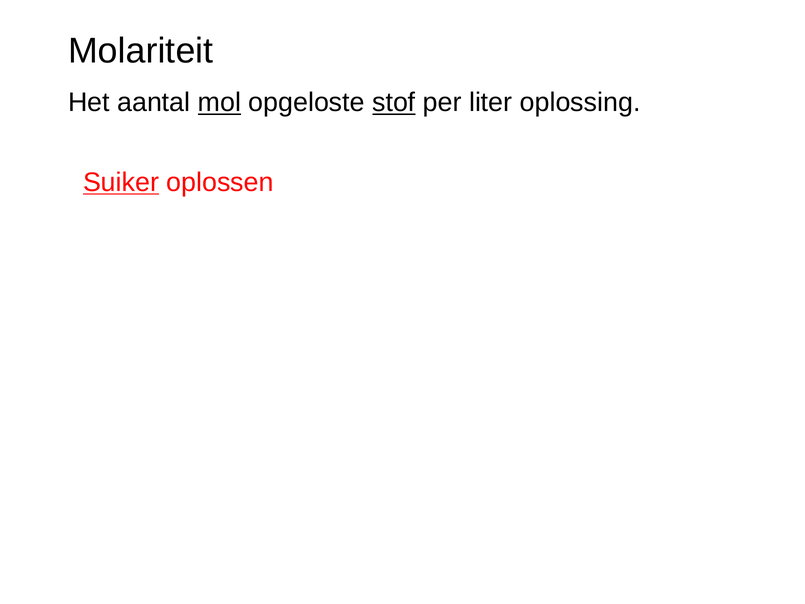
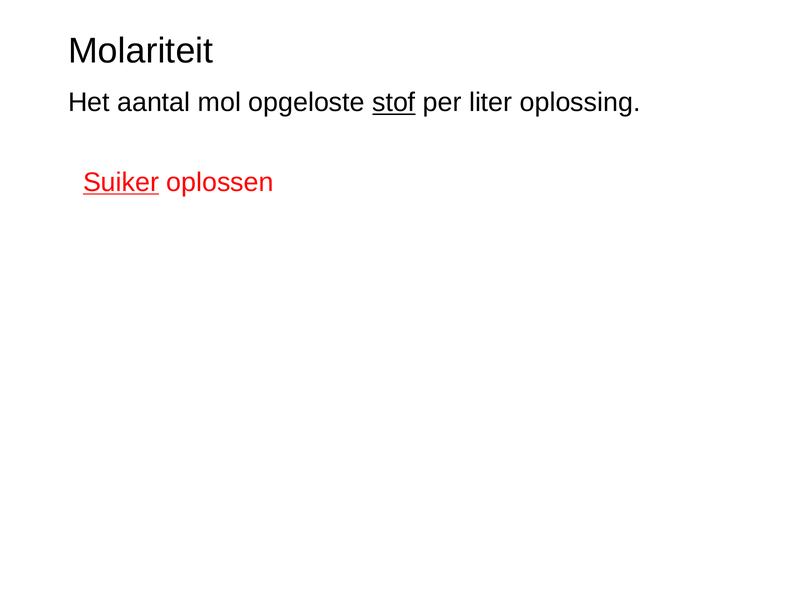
mol underline: present -> none (219, 103)
